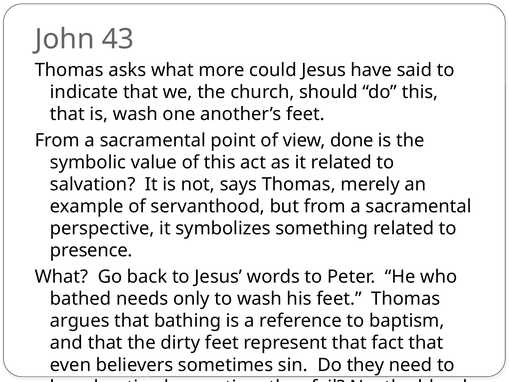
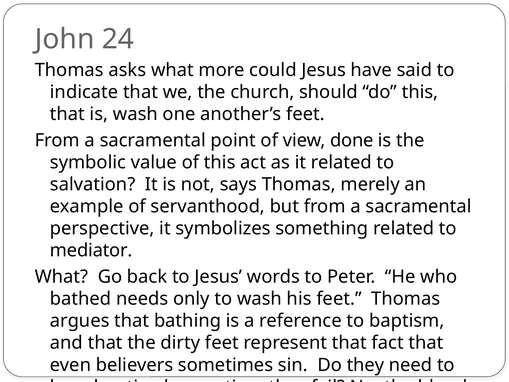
43: 43 -> 24 (118, 39)
presence: presence -> mediator (91, 250)
